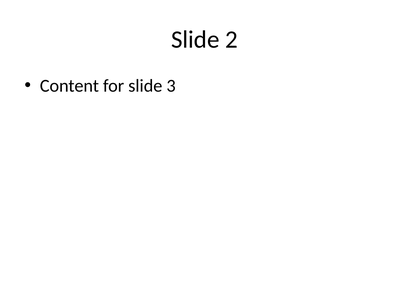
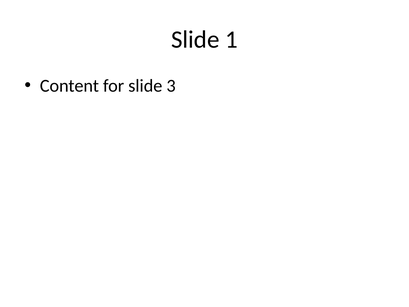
2: 2 -> 1 (231, 40)
